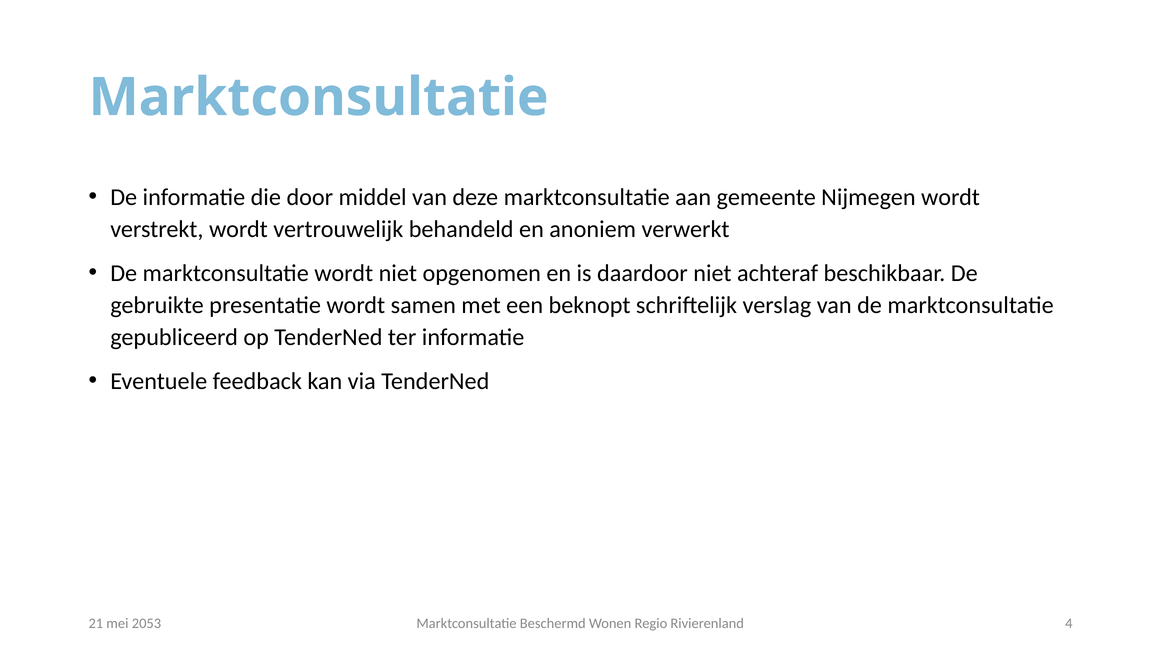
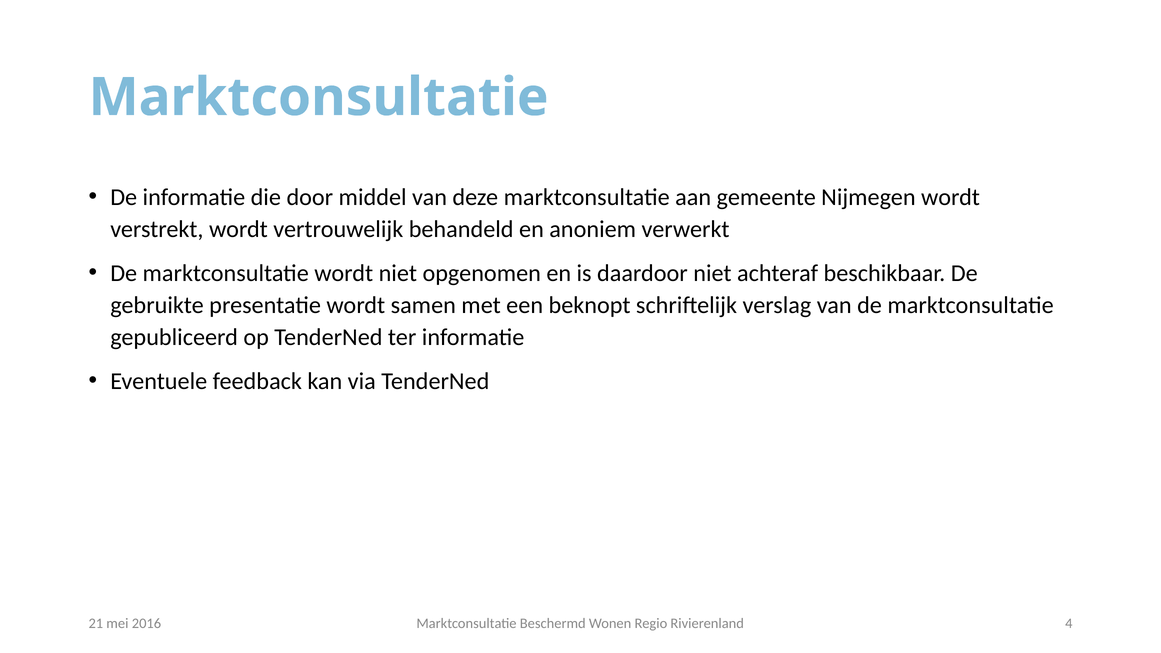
2053: 2053 -> 2016 (146, 624)
